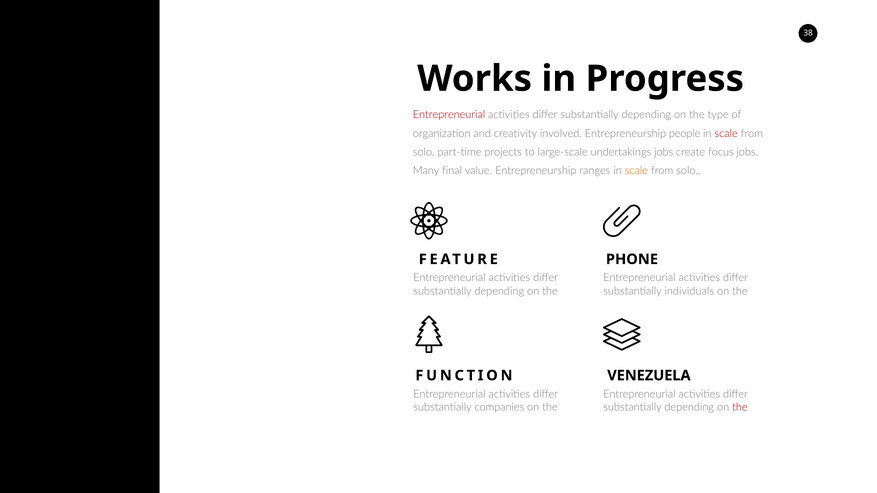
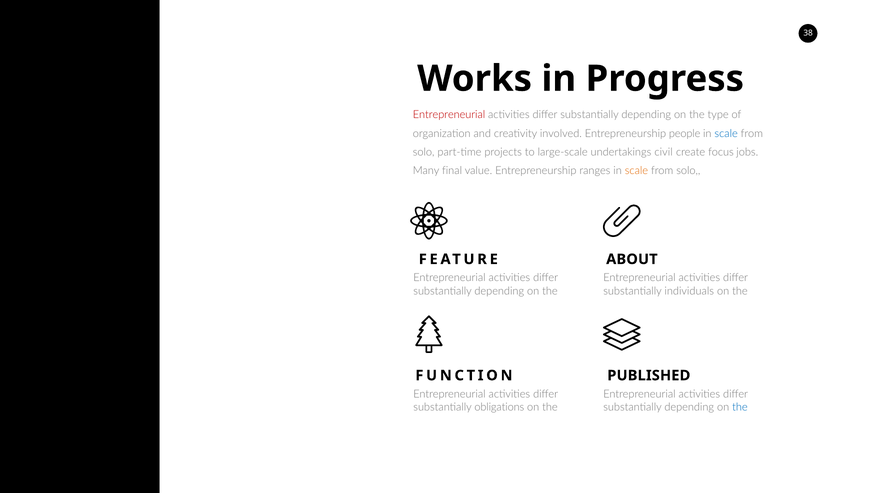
scale colour: red -> blue (726, 134)
undertakings jobs: jobs -> civil (664, 152)
PHONE: PHONE -> ABOUT (632, 259)
VENEZUELA: VENEZUELA -> PUBLISHED (649, 376)
companies: companies -> obligations (499, 408)
the colour: red -> blue (740, 408)
